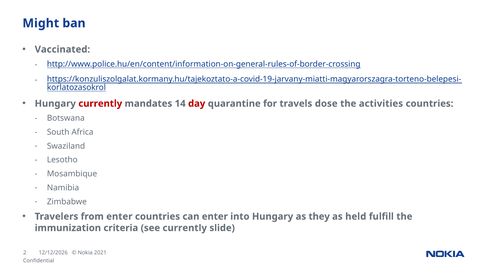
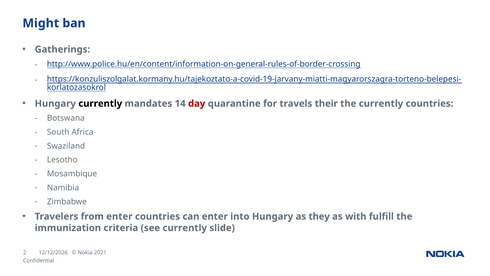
Vaccinated: Vaccinated -> Gatherings (62, 49)
currently colour: red -> black (100, 103)
dose: dose -> their (326, 103)
the activities: activities -> currently (381, 103)
held: held -> with (356, 216)
